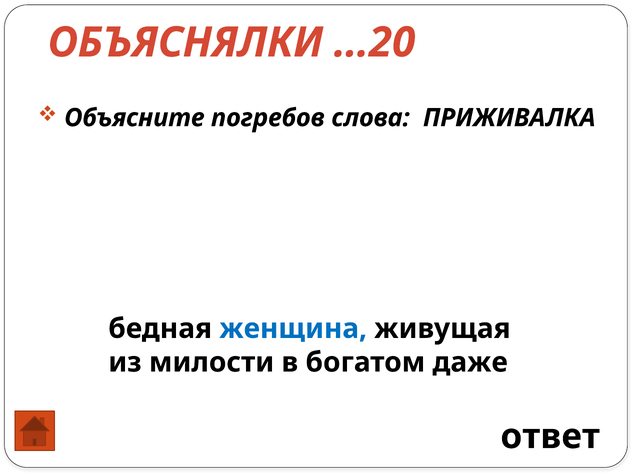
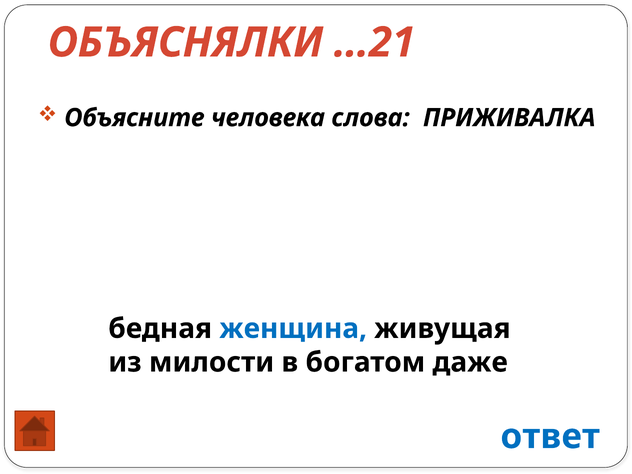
…20: …20 -> …21 (375, 43)
погребов: погребов -> человека (268, 118)
ответ colour: black -> blue (550, 436)
